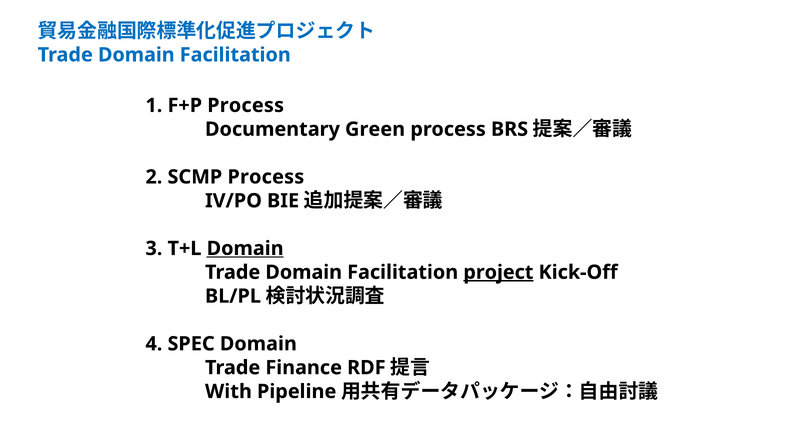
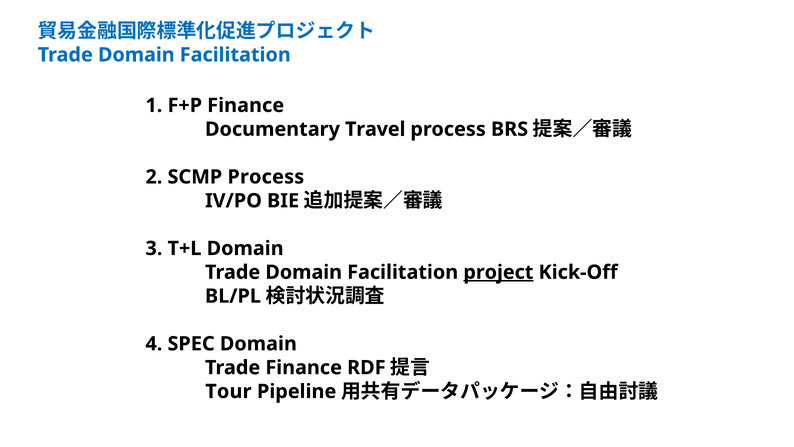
F+P Process: Process -> Finance (246, 105)
Green: Green -> Travel (375, 129)
Domain underline: present -> none (245, 248)
With: With -> Tour (228, 391)
